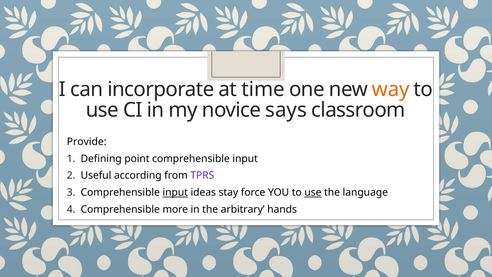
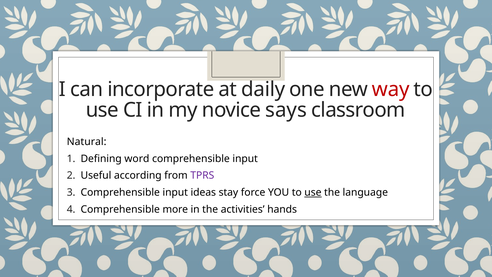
time: time -> daily (263, 89)
way colour: orange -> red (391, 89)
Provide: Provide -> Natural (87, 142)
point: point -> word (137, 159)
input underline: present -> none (175, 192)
arbitrary: arbitrary -> activities (243, 209)
